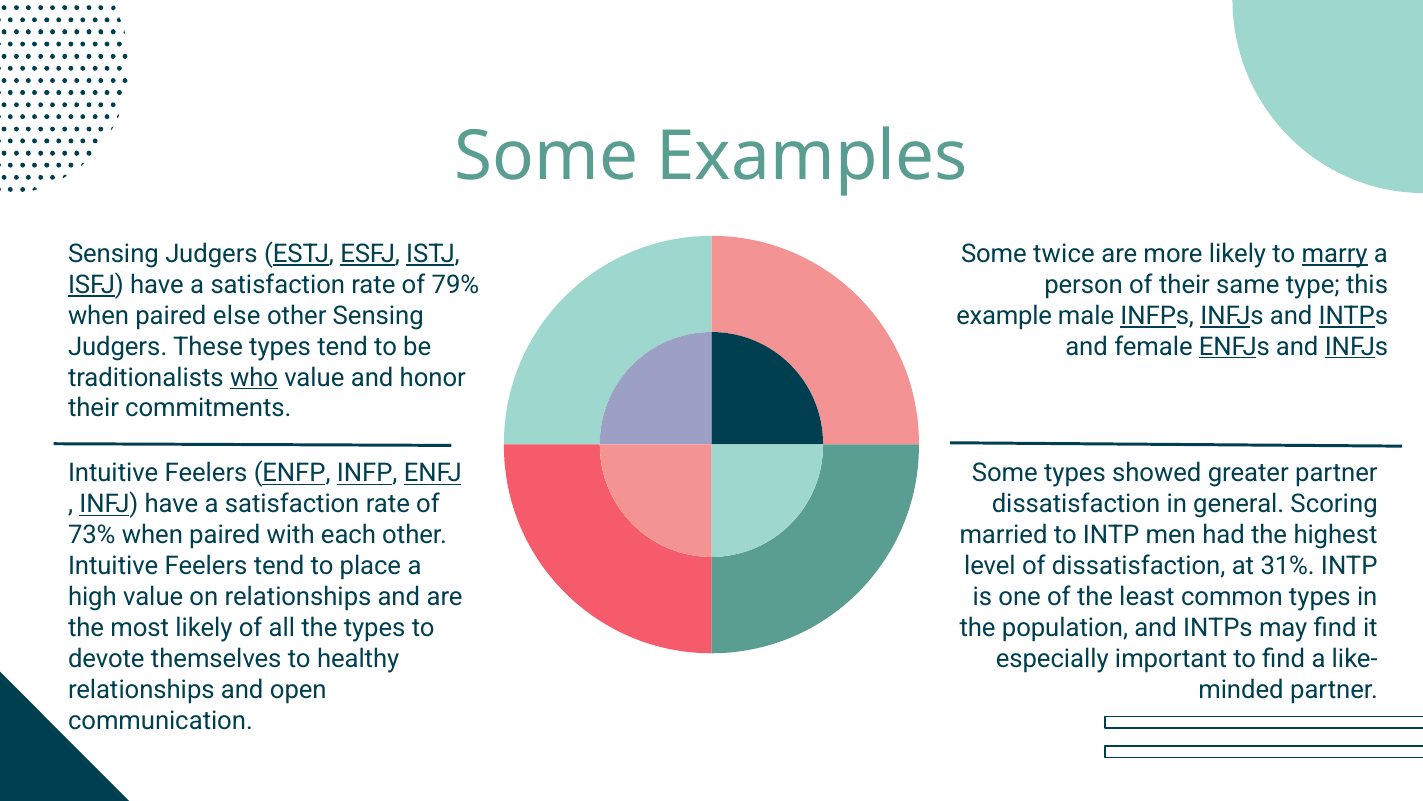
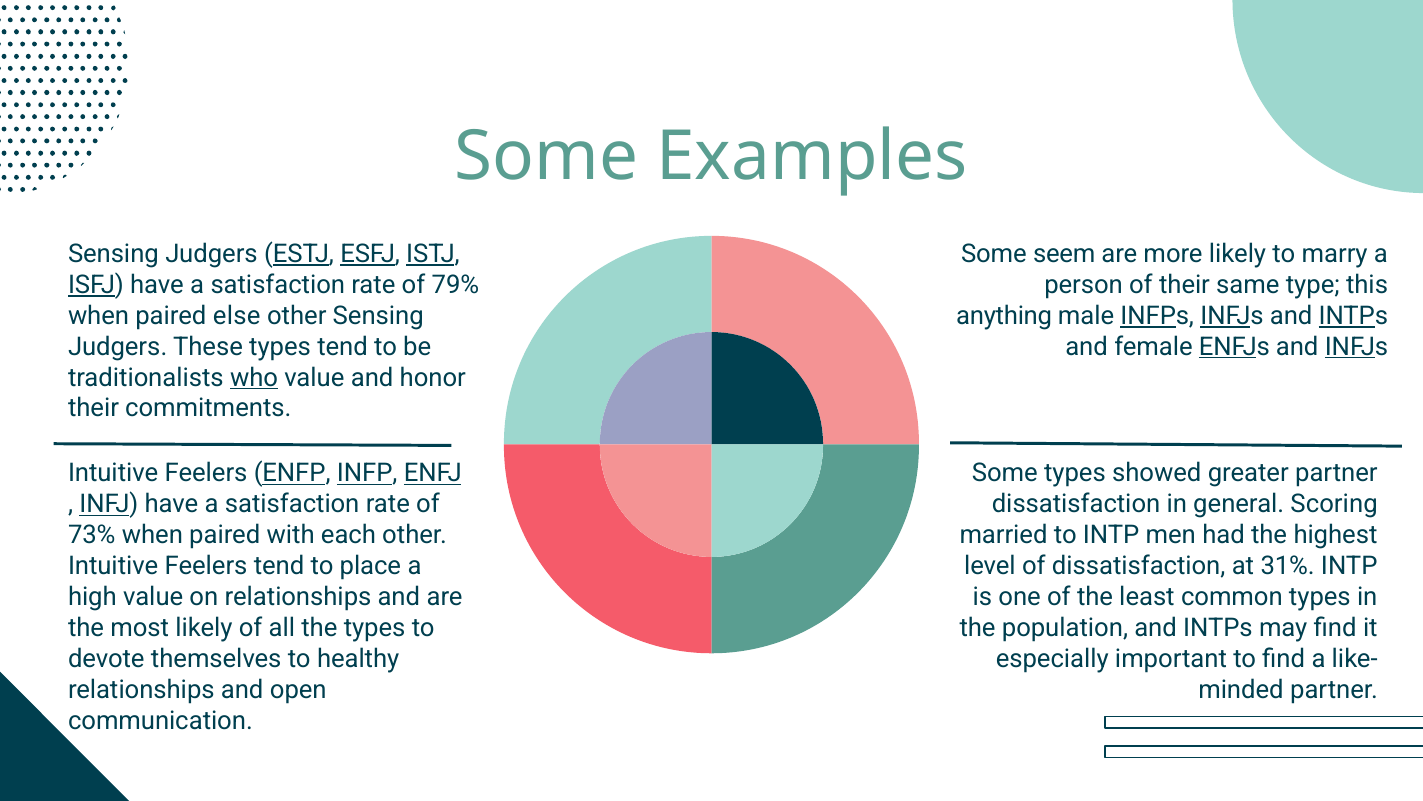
twice: twice -> seem (1064, 254)
marry underline: present -> none (1335, 254)
example: example -> anything (1004, 316)
